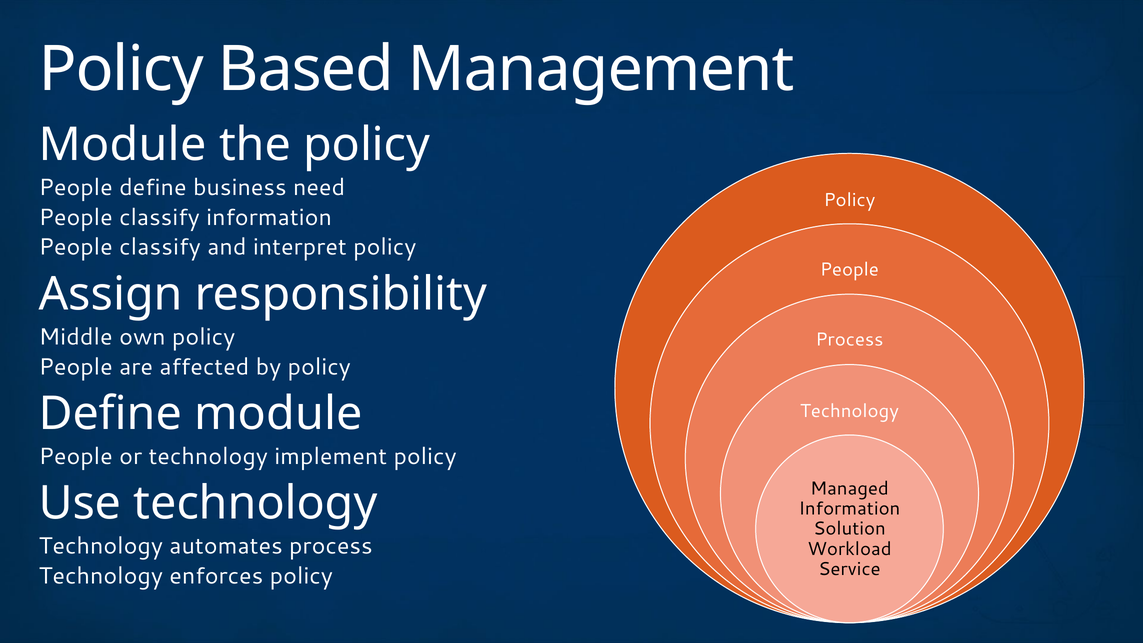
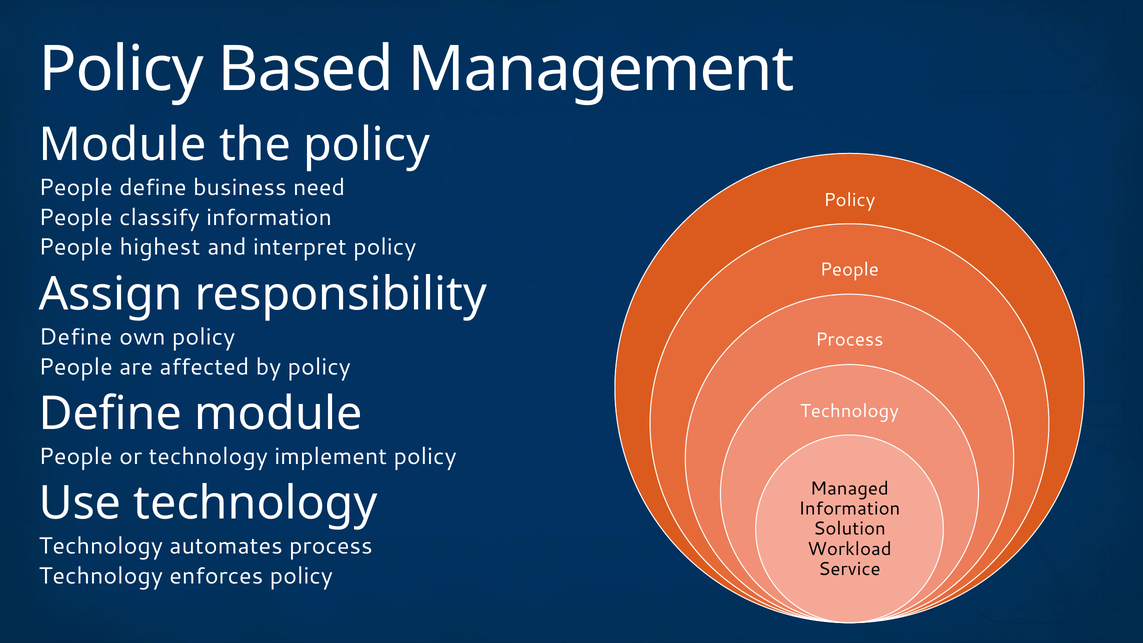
classify: classify -> highest (160, 247)
Middle: Middle -> Define (76, 337)
